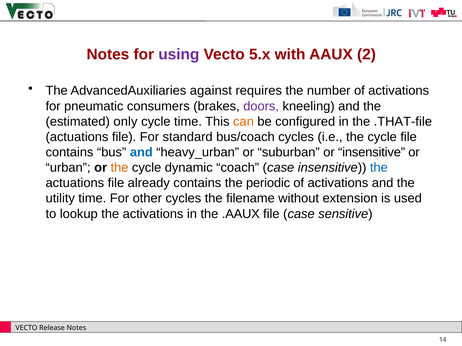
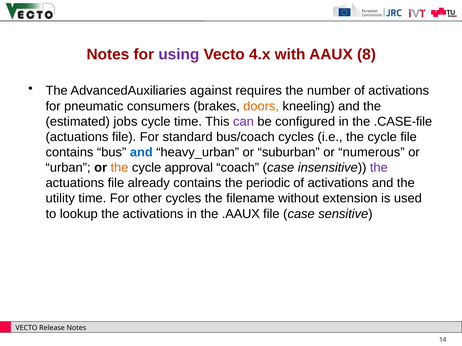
5.x: 5.x -> 4.x (260, 54)
2: 2 -> 8 (366, 54)
doors colour: purple -> orange (261, 106)
only: only -> jobs (125, 122)
can colour: orange -> purple (243, 122)
.THAT-file: .THAT-file -> .CASE-file (403, 122)
or insensitive: insensitive -> numerous (371, 152)
dynamic: dynamic -> approval (189, 168)
the colour: blue -> purple (379, 168)
